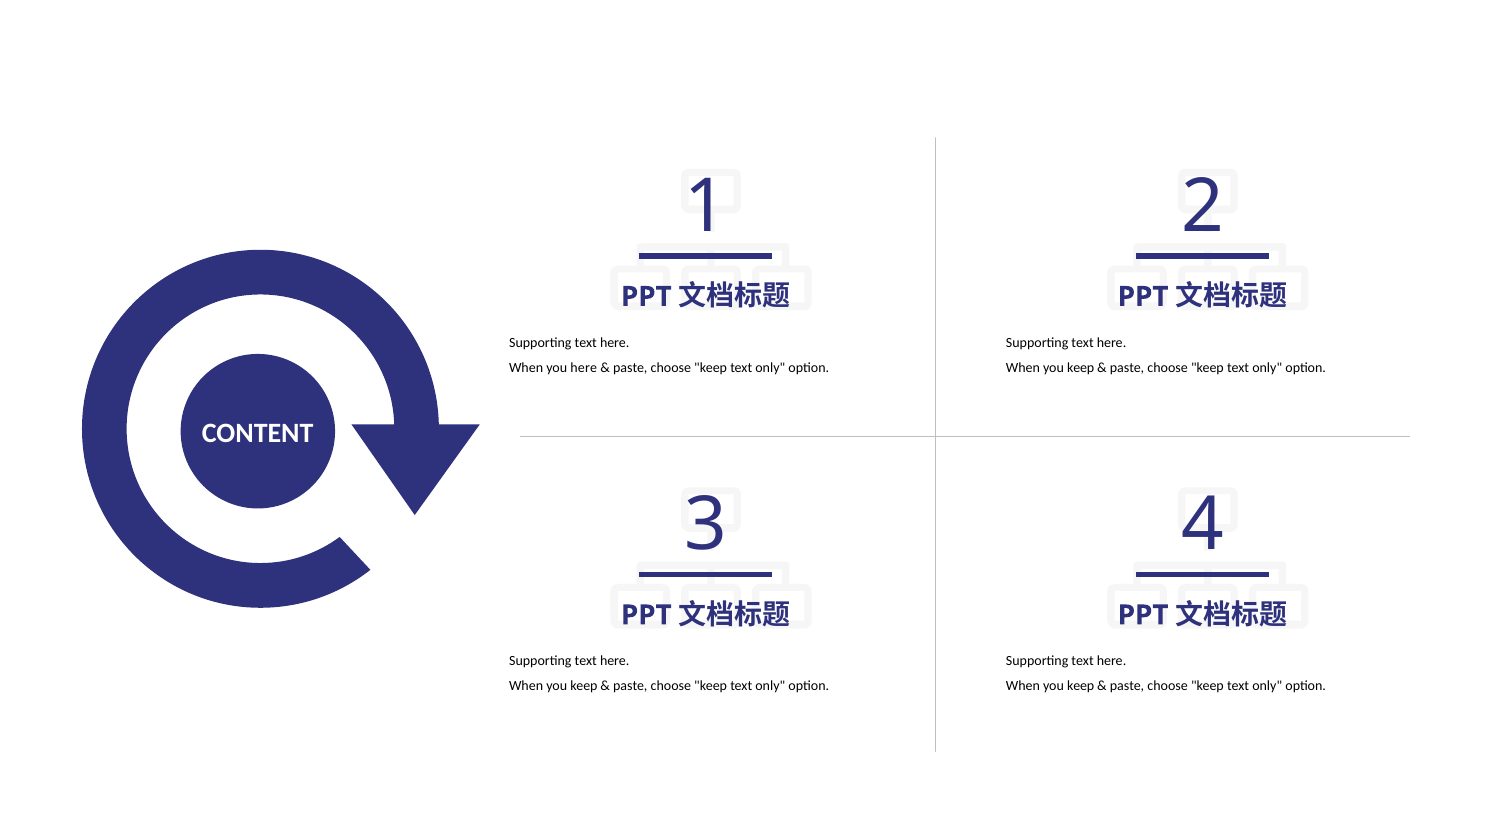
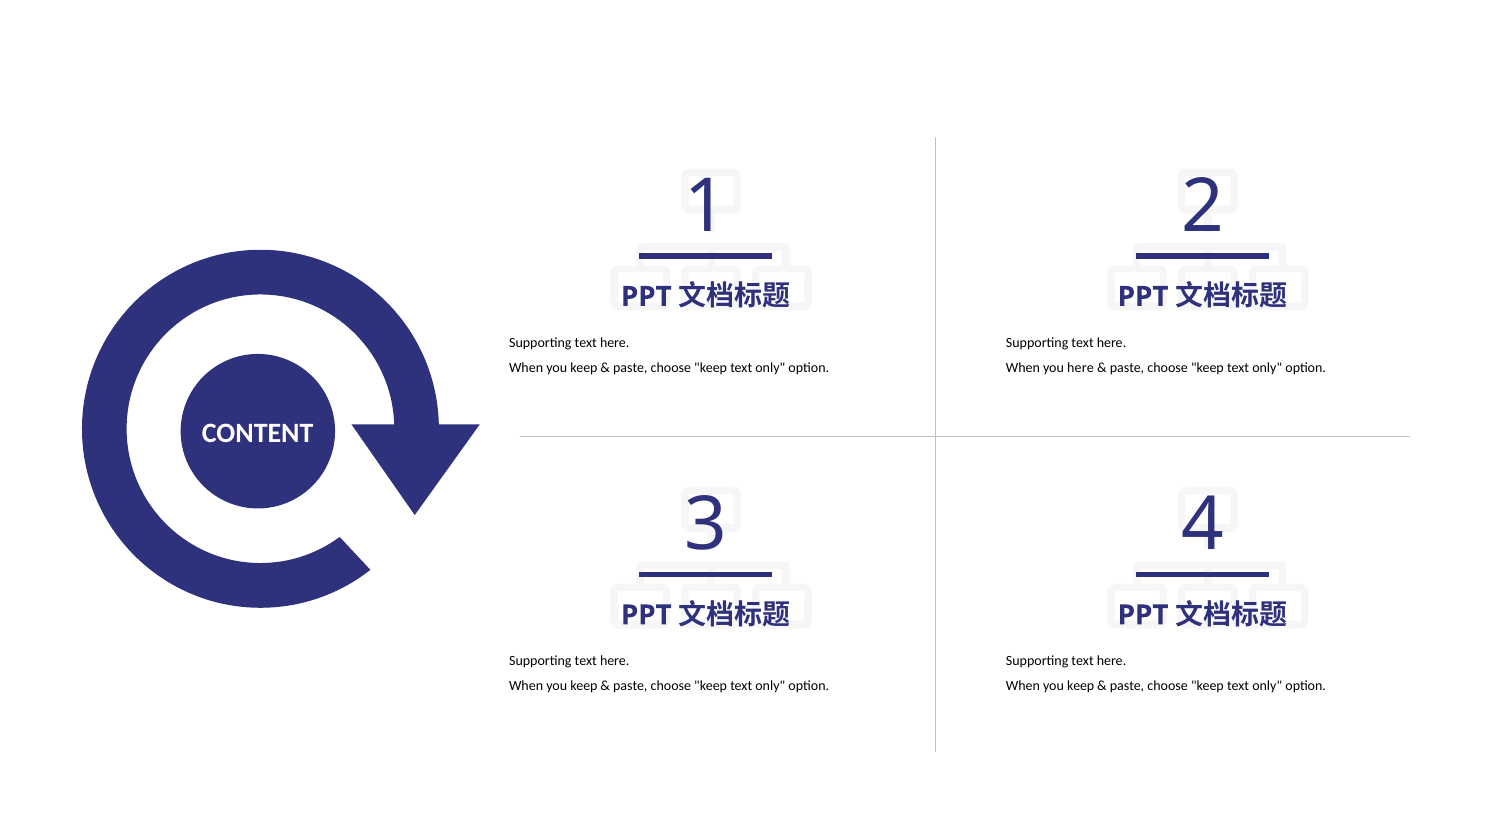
here: here -> keep (584, 368)
keep: keep -> here (1081, 368)
